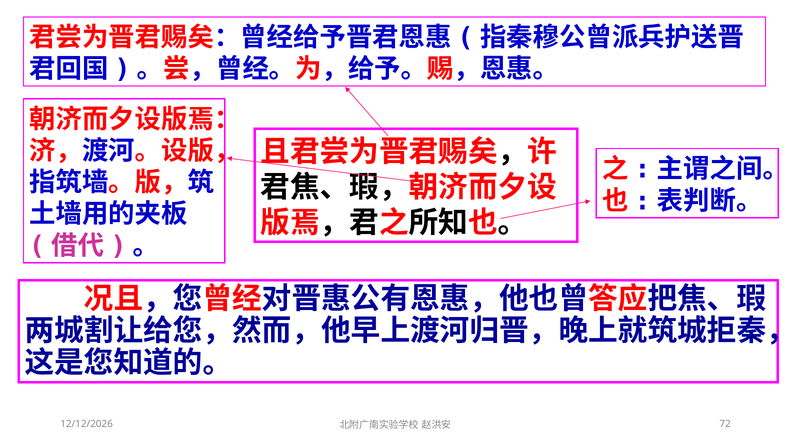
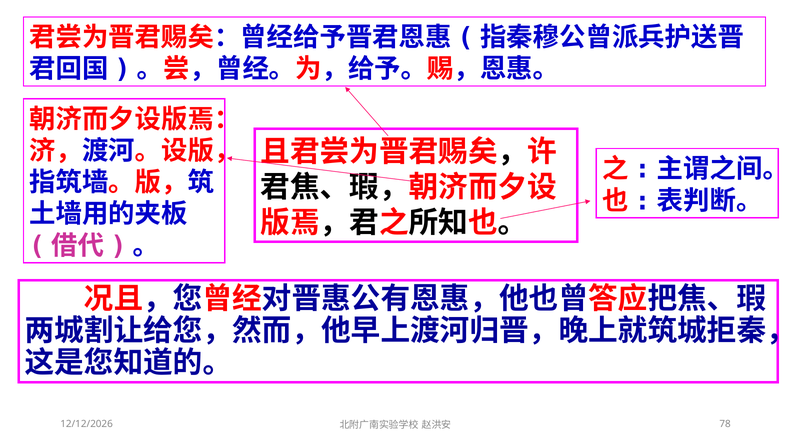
72: 72 -> 78 (725, 424)
